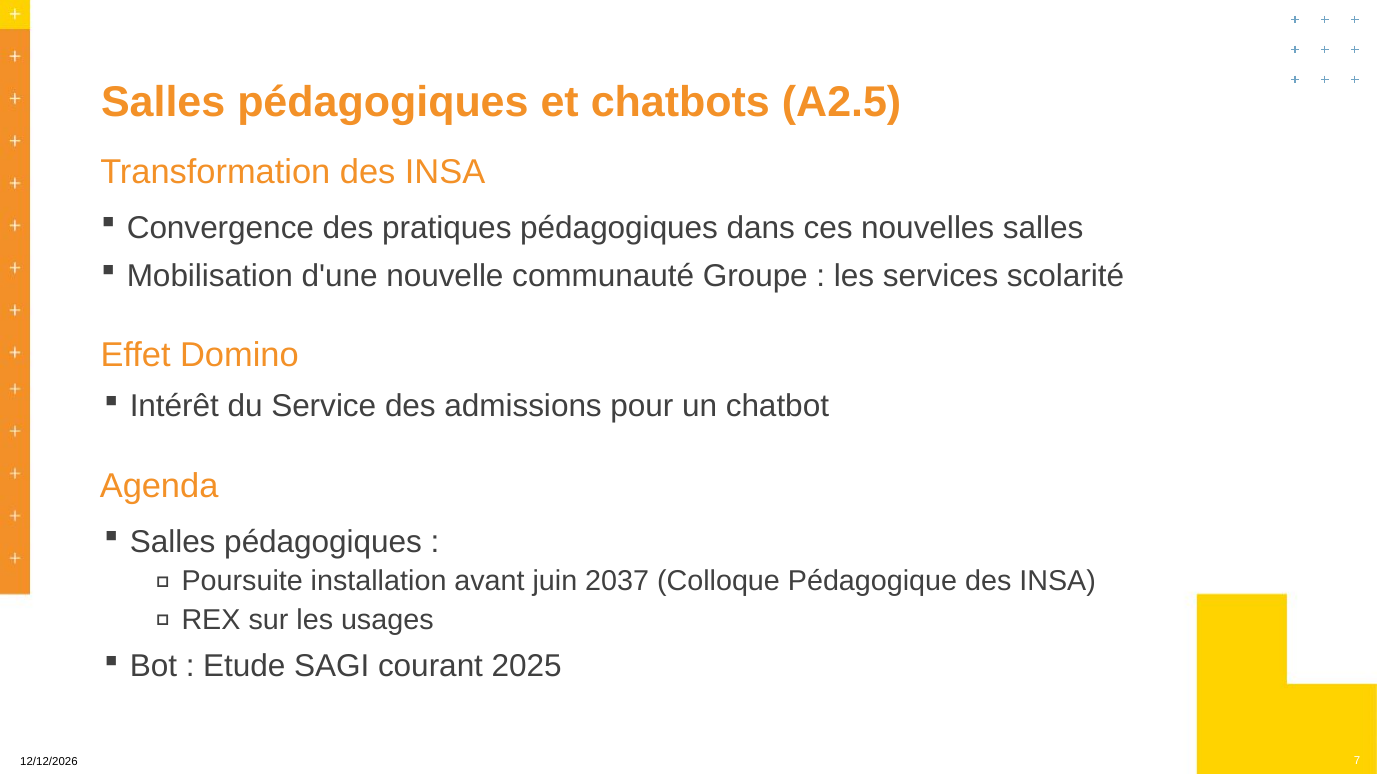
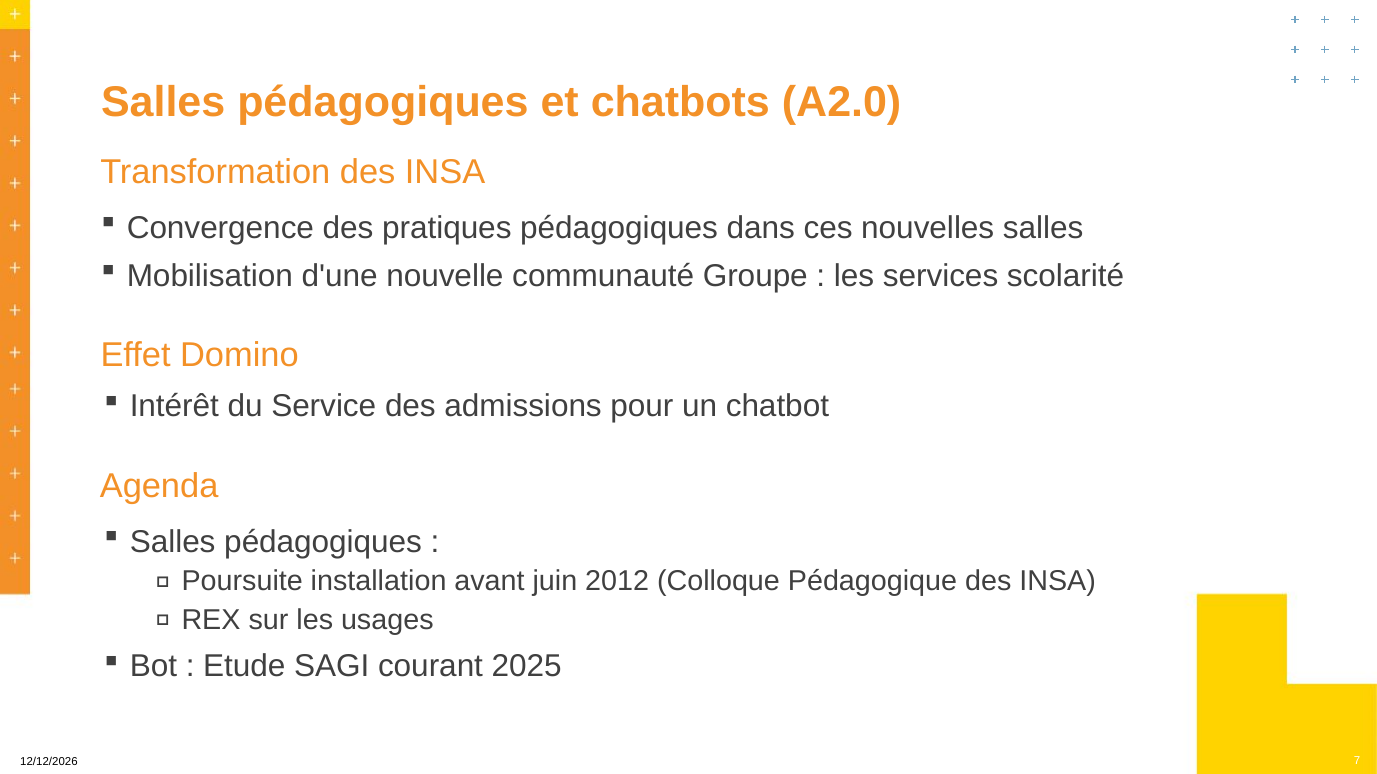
A2.5: A2.5 -> A2.0 (842, 102)
2037: 2037 -> 2012 (617, 582)
